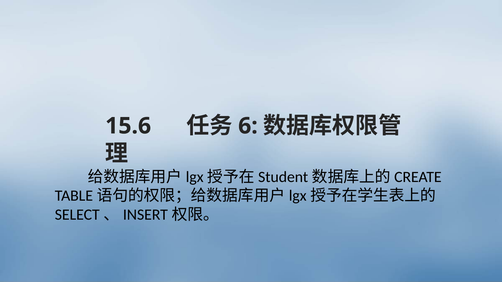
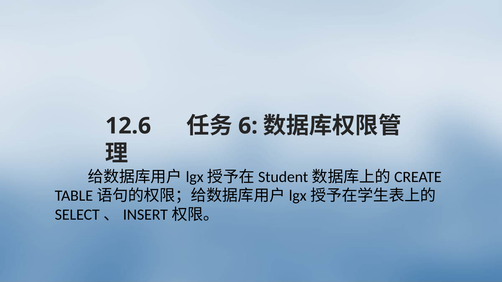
15.6: 15.6 -> 12.6 (128, 126)
